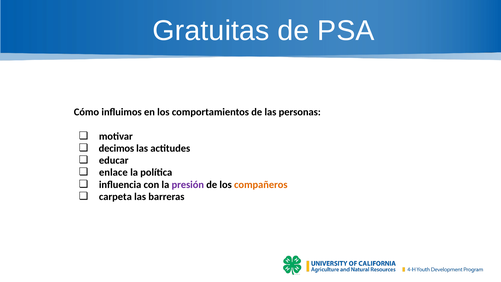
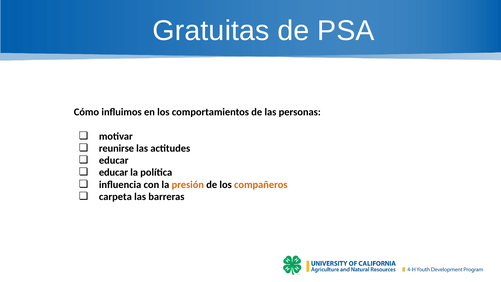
decimos: decimos -> reunirse (116, 148)
enlace: enlace -> educar (113, 172)
presión colour: purple -> orange (188, 184)
